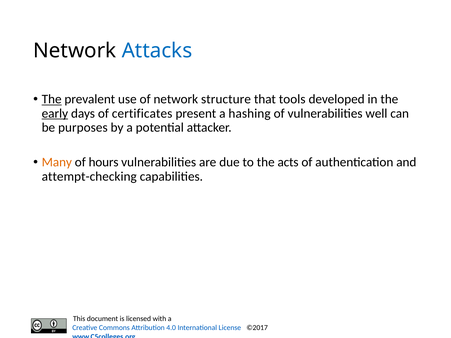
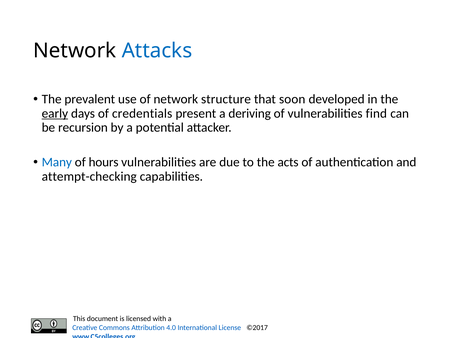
The underline: present -> none (52, 99)
tools: tools -> soon (292, 99)
certificates: certificates -> credentials (142, 114)
hashing: hashing -> deriving (250, 114)
well: well -> find (376, 114)
purposes: purposes -> recursion (83, 128)
Many colour: orange -> blue (57, 162)
